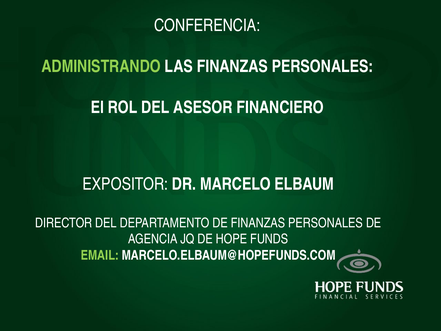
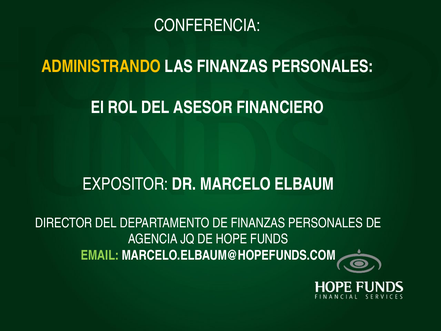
ADMINISTRANDO colour: light green -> yellow (101, 66)
